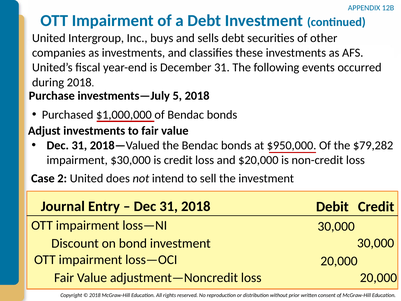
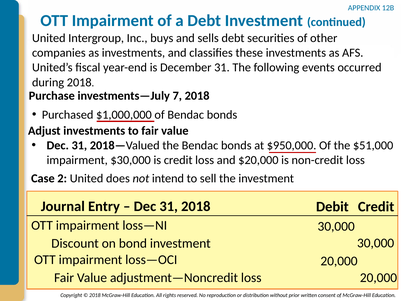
5: 5 -> 7 (177, 96)
$79,282: $79,282 -> $51,000 (373, 145)
